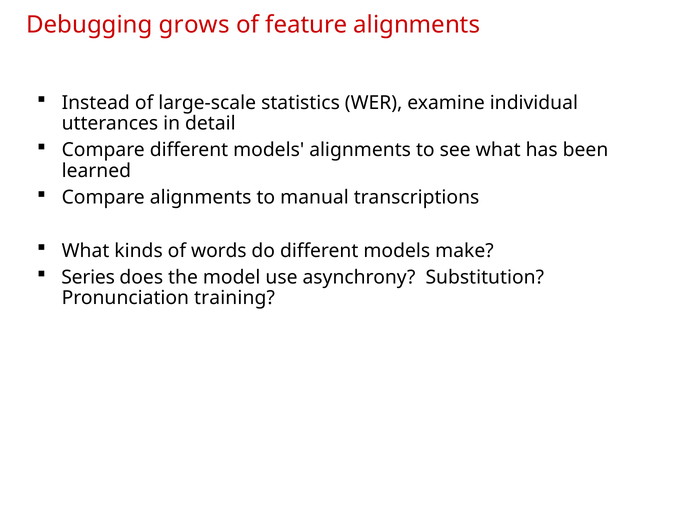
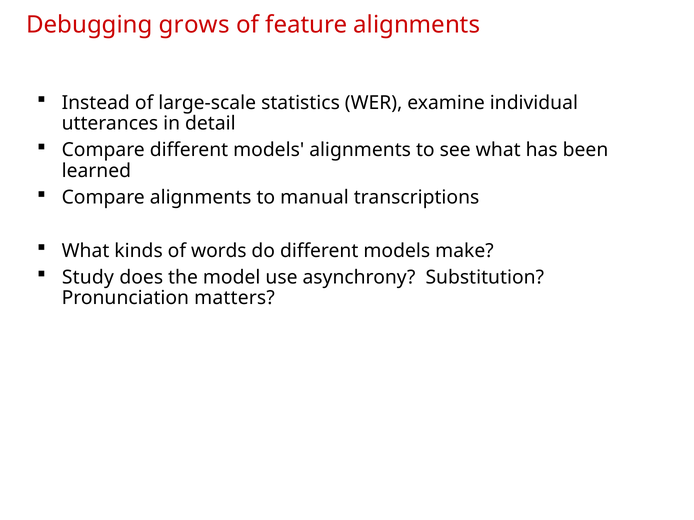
Series: Series -> Study (88, 278)
training: training -> matters (234, 298)
